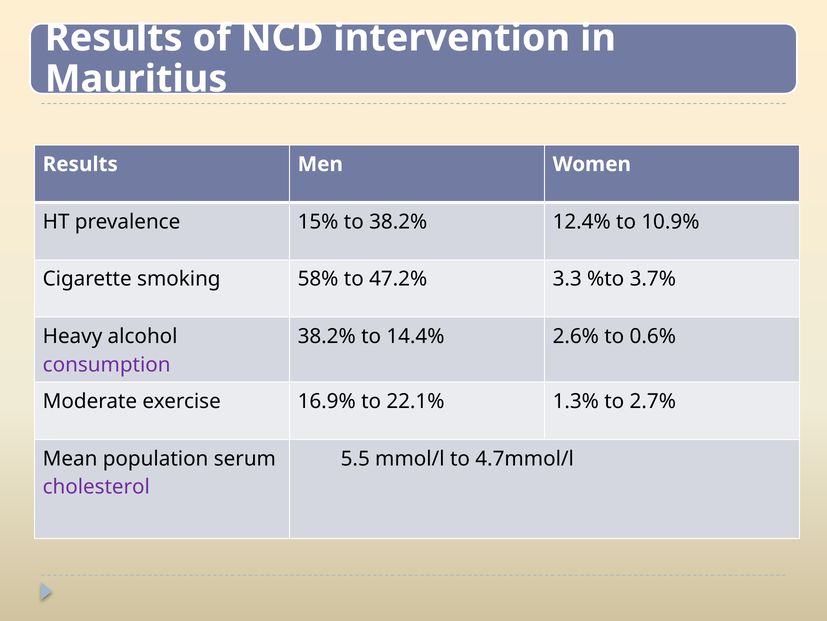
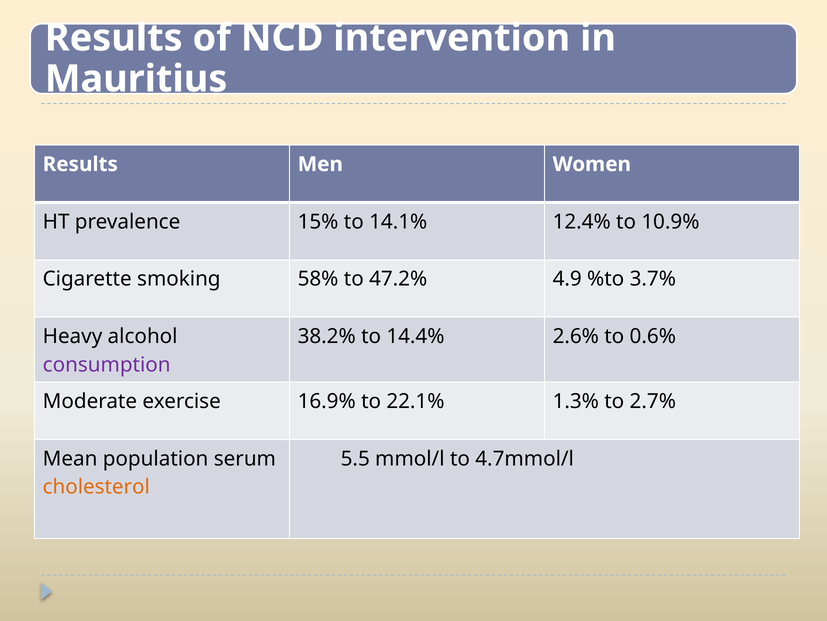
to 38.2%: 38.2% -> 14.1% (398, 221)
3.3: 3.3 -> 4.9 (567, 279)
cholesterol colour: purple -> orange (96, 486)
